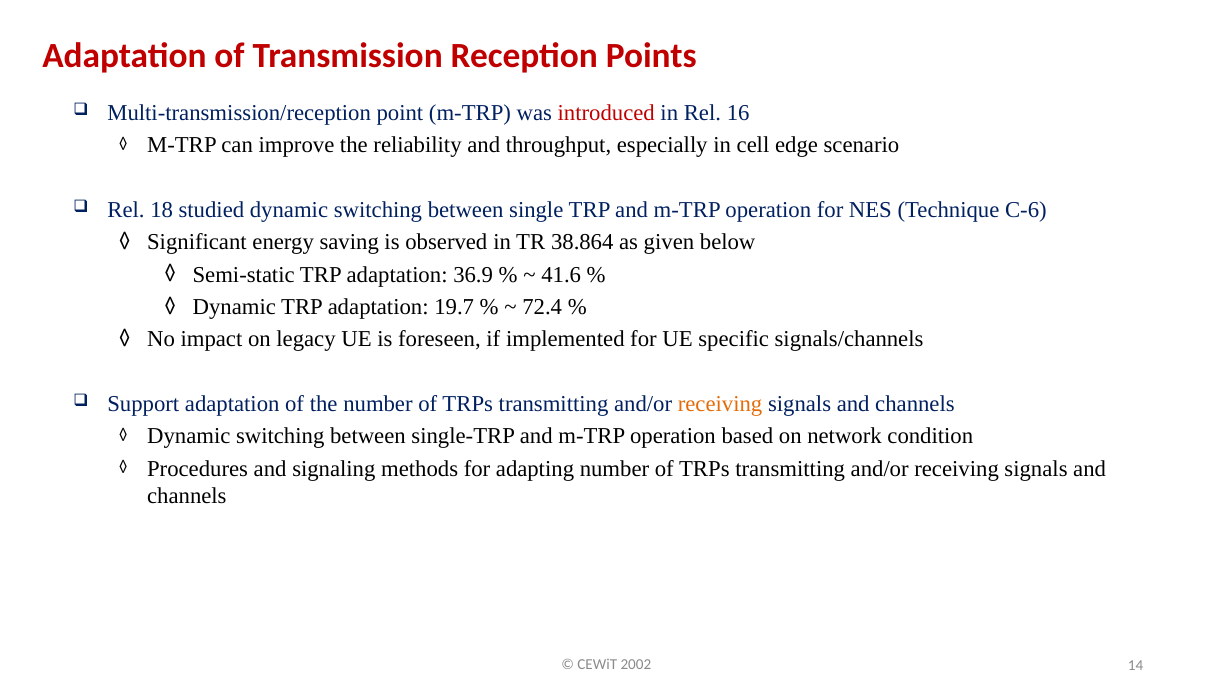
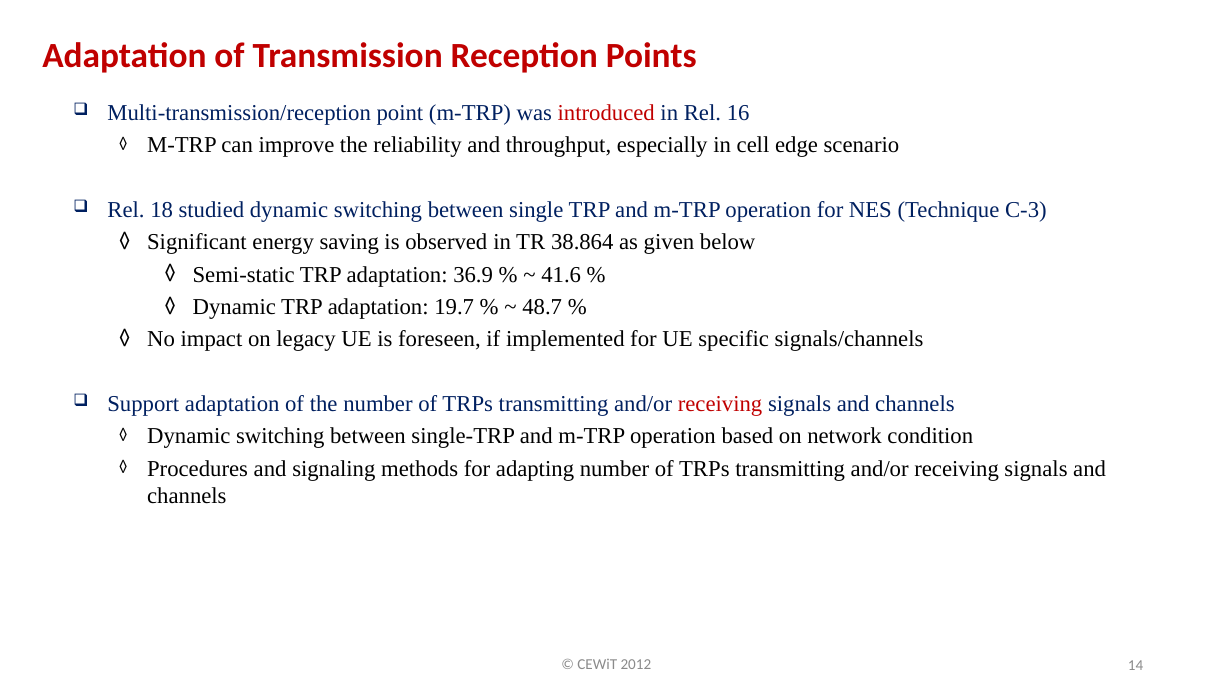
C-6: C-6 -> C-3 (1026, 210)
72.4: 72.4 -> 48.7 (542, 307)
receiving colour: orange -> red (720, 404)
2002: 2002 -> 2012 (636, 664)
